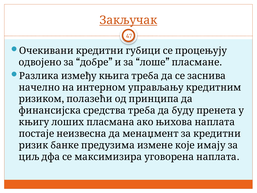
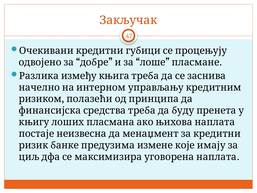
Закључак underline: present -> none (128, 20)
